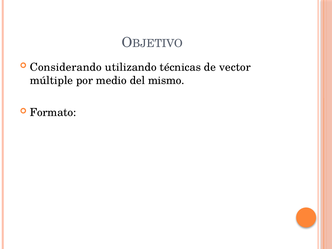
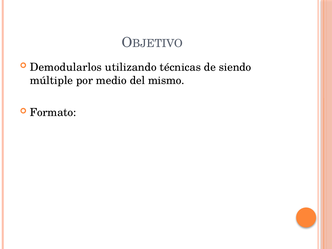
Considerando: Considerando -> Demodularlos (66, 67)
vector: vector -> siendo (235, 67)
